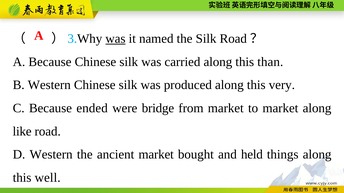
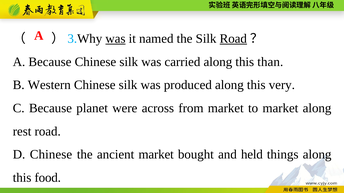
Road underline: none -> present (233, 39)
ended: ended -> planet (92, 108)
bridge: bridge -> across (158, 108)
like: like -> rest (22, 132)
D Western: Western -> Chinese (51, 155)
well: well -> food (48, 178)
